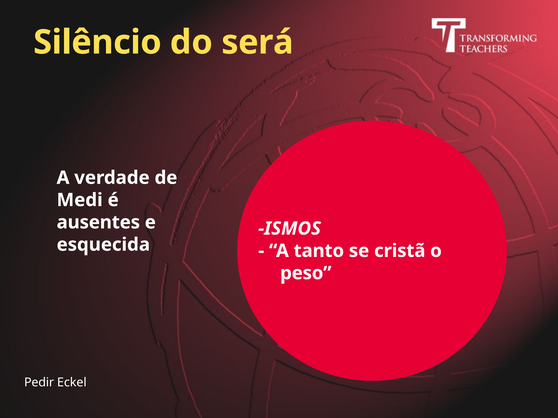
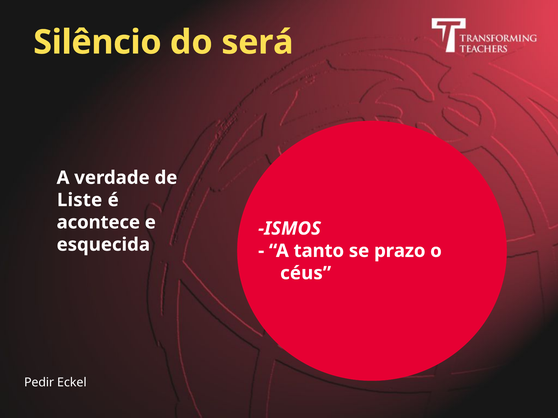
Medi: Medi -> Liste (80, 200)
ausentes: ausentes -> acontece (98, 223)
cristã: cristã -> prazo (400, 251)
peso: peso -> céus (306, 273)
